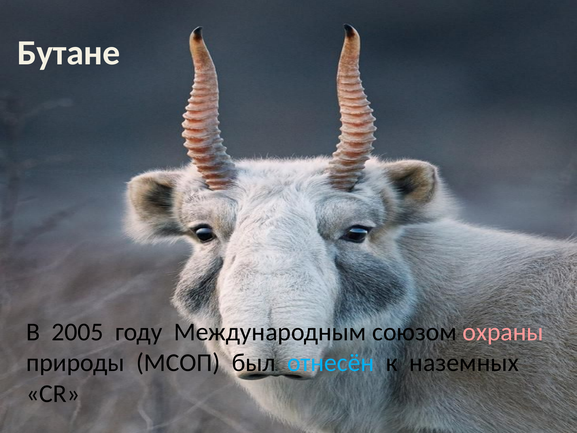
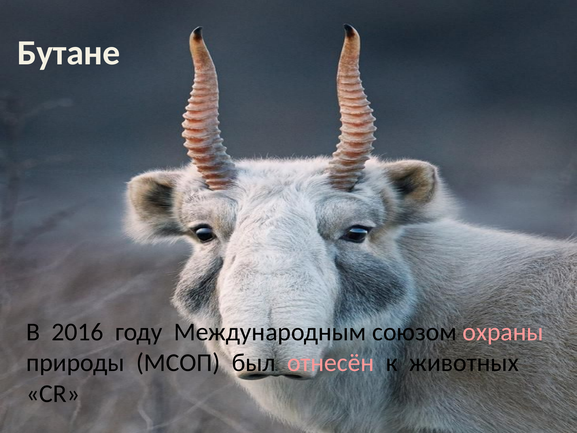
2005: 2005 -> 2016 (78, 332)
отнесён colour: light blue -> pink (331, 363)
наземных: наземных -> животных (464, 363)
